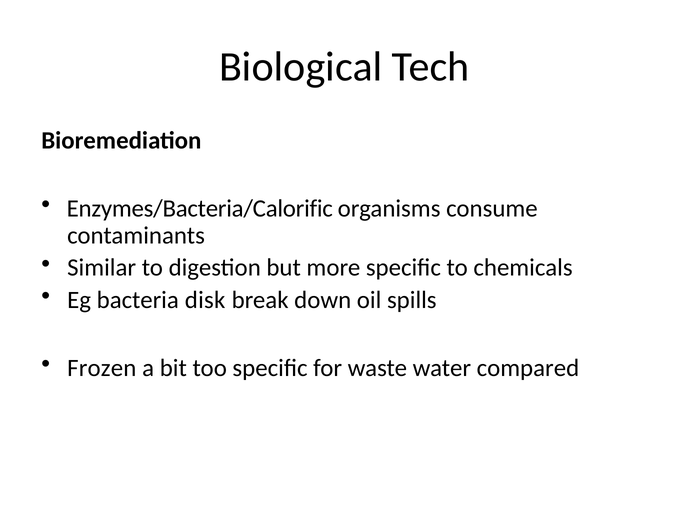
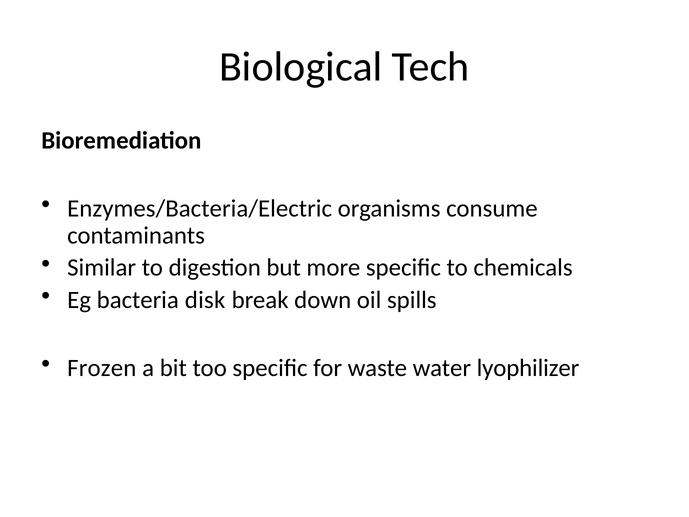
Enzymes/Bacteria/Calorific: Enzymes/Bacteria/Calorific -> Enzymes/Bacteria/Electric (200, 208)
compared: compared -> lyophilizer (528, 368)
